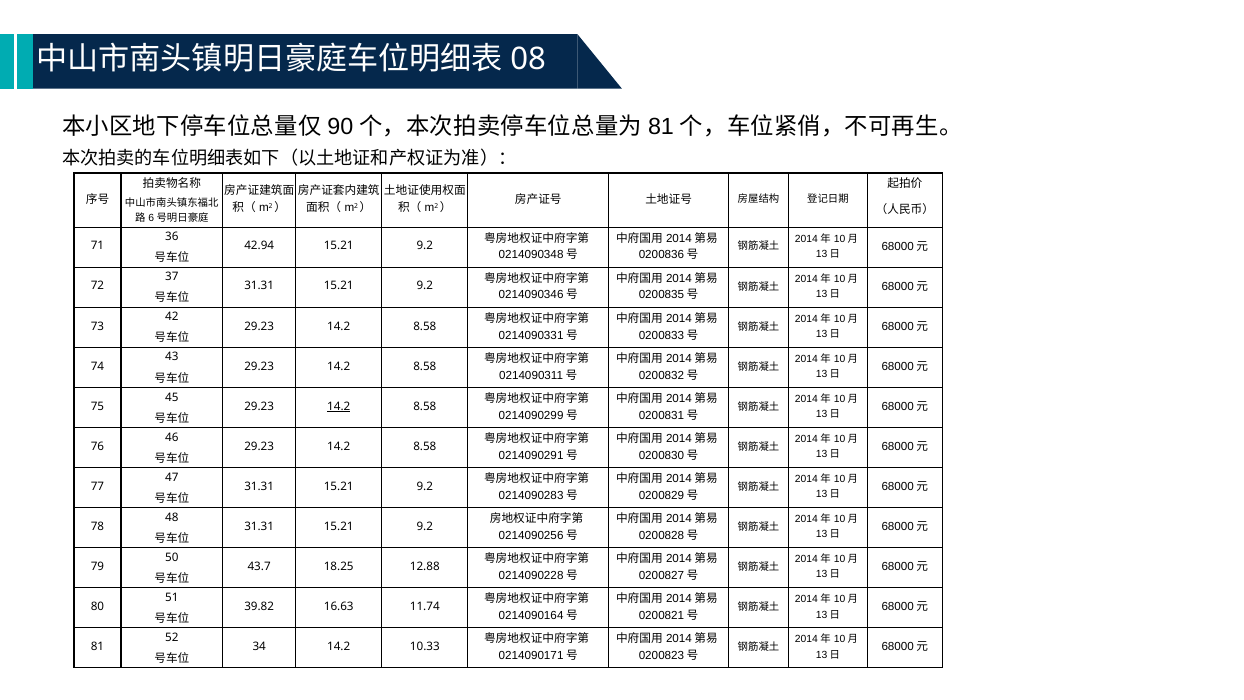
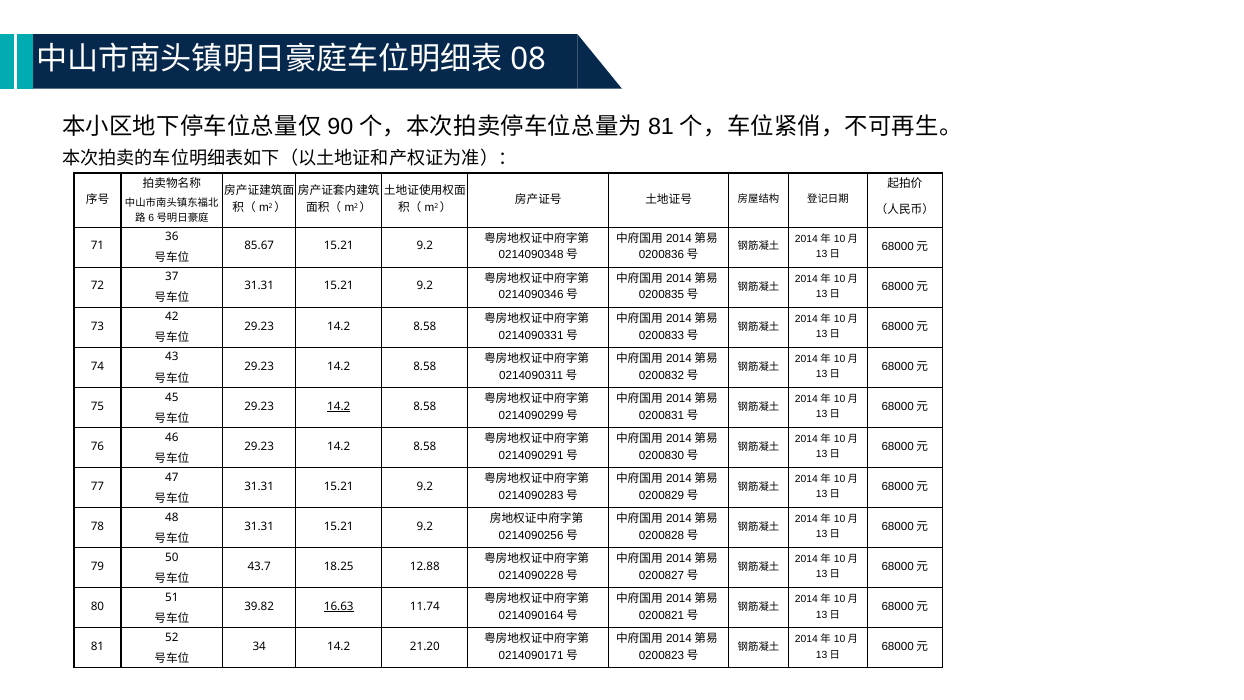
42.94: 42.94 -> 85.67 (259, 246)
16.63 underline: none -> present (339, 606)
10.33: 10.33 -> 21.20 (425, 646)
